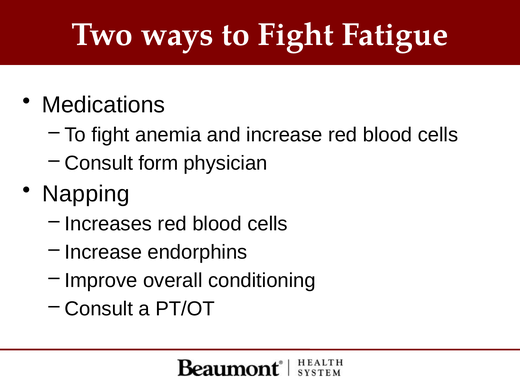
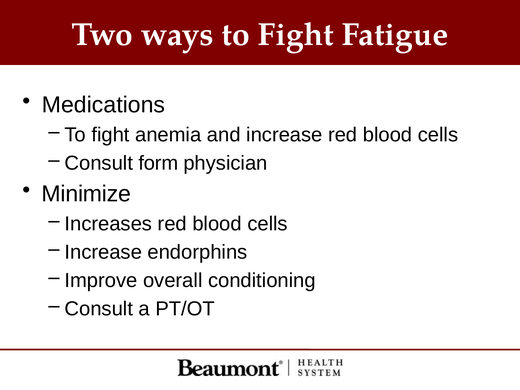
Napping: Napping -> Minimize (86, 194)
